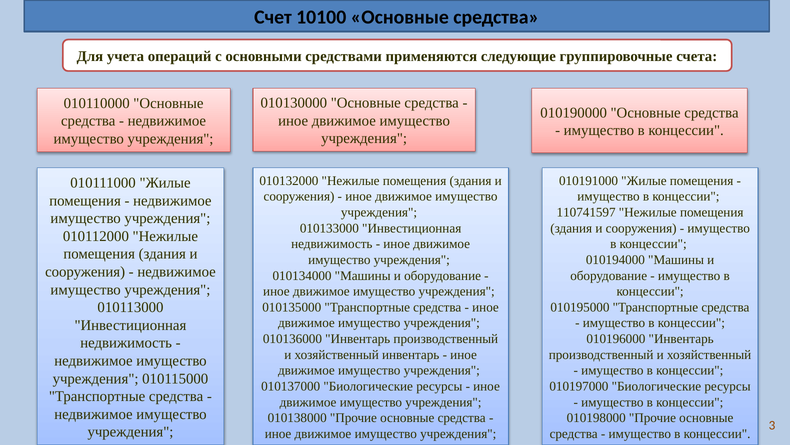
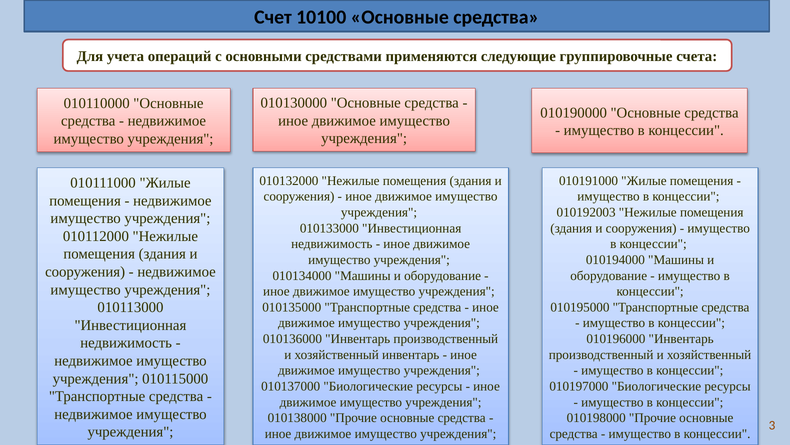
110741597: 110741597 -> 010192003 (586, 212)
